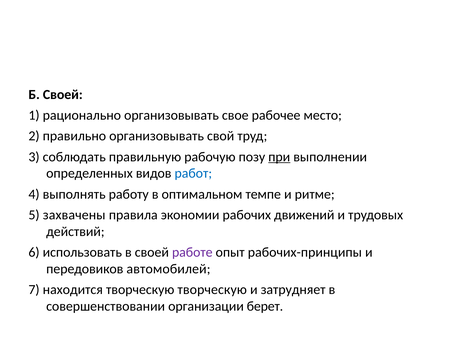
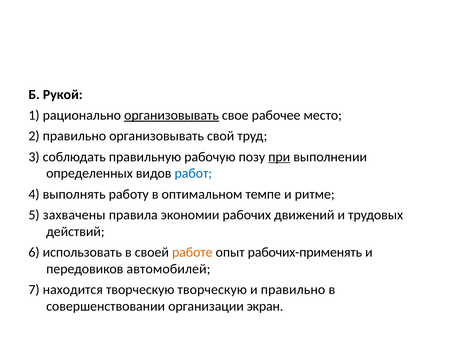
Б Своей: Своей -> Рукой (63, 95)
организовывать underline: none -> present (172, 115)
работе colour: purple -> orange (192, 253)
рабочих-принципы: рабочих-принципы -> рабочих-применять (305, 253)
и затрудняет: затрудняет -> правильно (293, 290)
берет: берет -> экран (265, 307)
